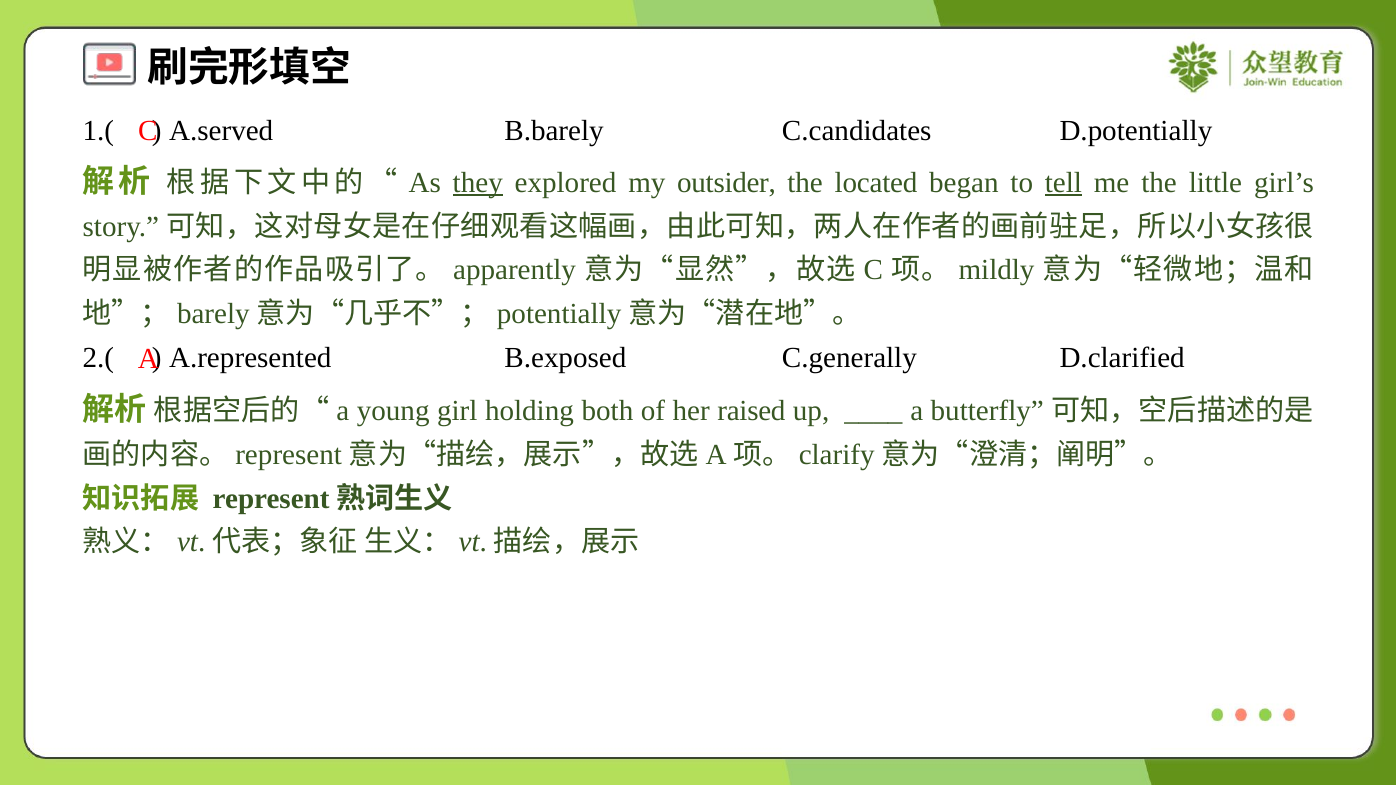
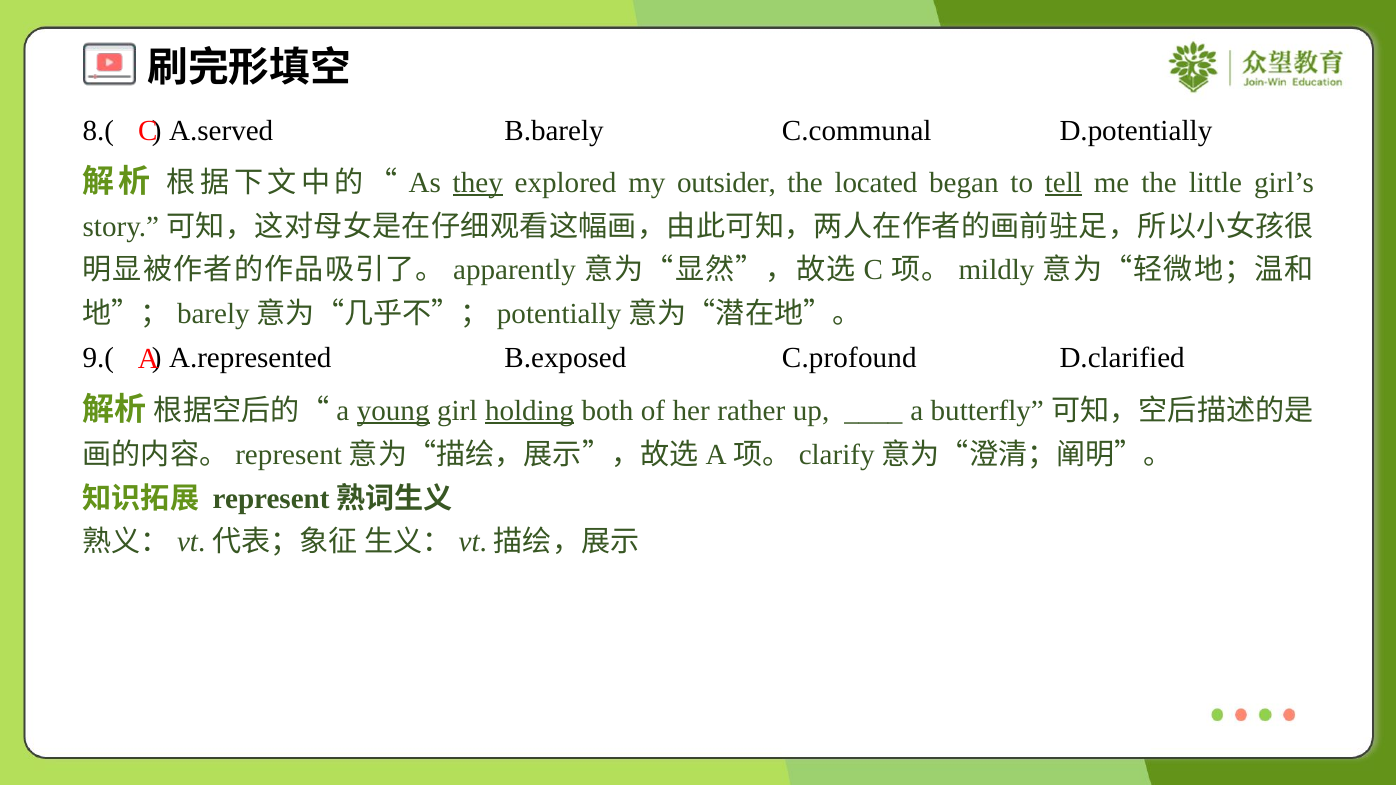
1.(: 1.( -> 8.( (98, 131)
C.candidates: C.candidates -> C.communal (857, 131)
2.(: 2.( -> 9.( (98, 358)
C.generally: C.generally -> C.profound (849, 358)
young underline: none -> present (393, 411)
holding underline: none -> present (529, 411)
raised: raised -> rather (751, 411)
